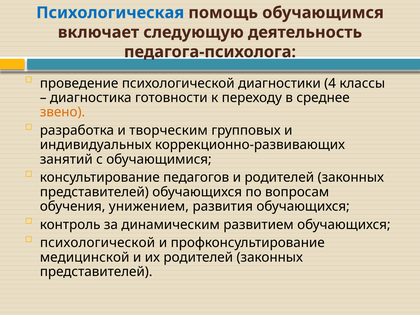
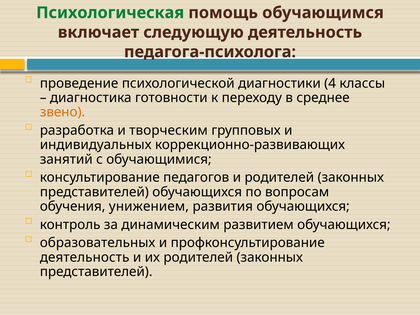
Психологическая colour: blue -> green (110, 13)
психологической: психологической -> образовательных (98, 243)
медицинской: медицинской -> деятельность (85, 257)
